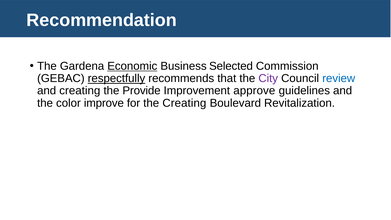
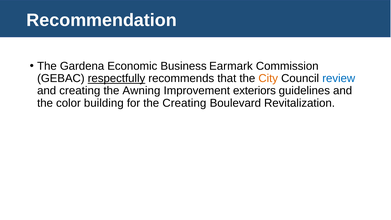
Economic underline: present -> none (132, 66)
Selected: Selected -> Earmark (231, 66)
City colour: purple -> orange (268, 78)
Provide: Provide -> Awning (141, 91)
approve: approve -> exteriors (254, 91)
improve: improve -> building (104, 103)
